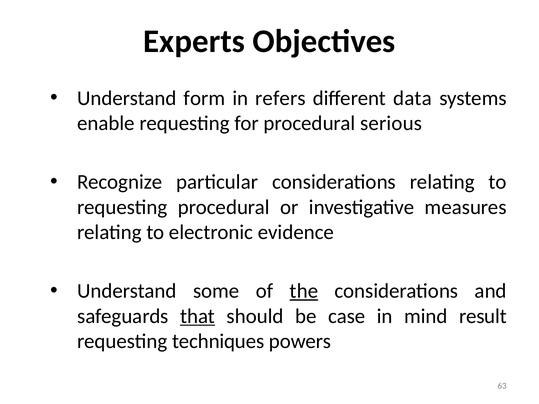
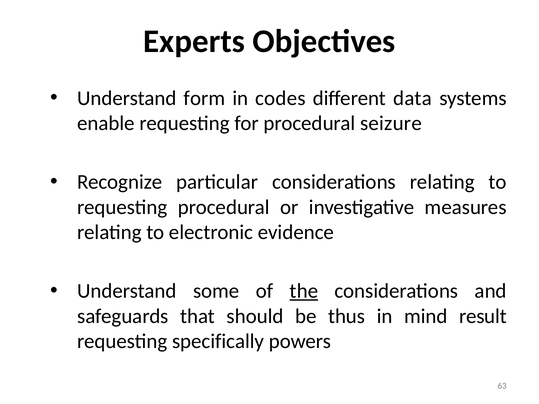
refers: refers -> codes (280, 98)
serious: serious -> seizure (391, 123)
that underline: present -> none (198, 316)
case: case -> thus (347, 316)
techniques: techniques -> specifically (218, 341)
